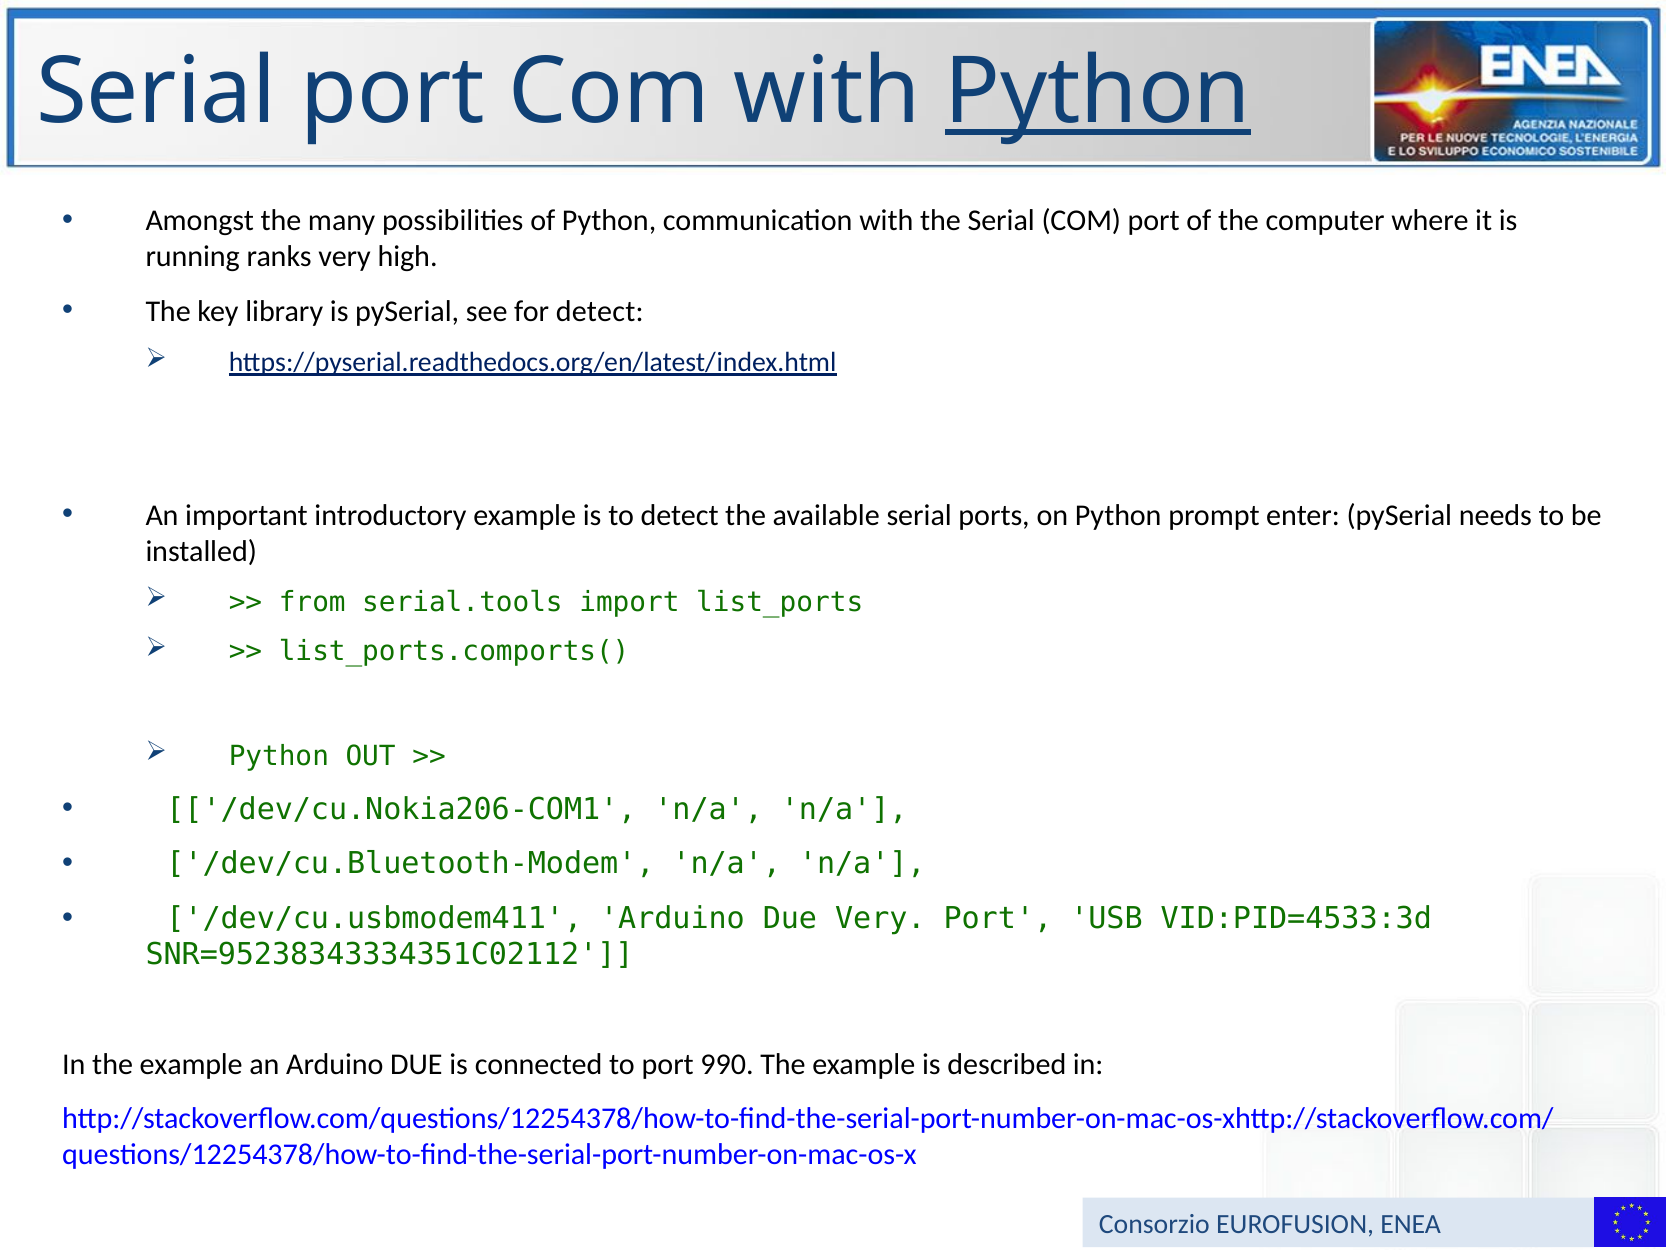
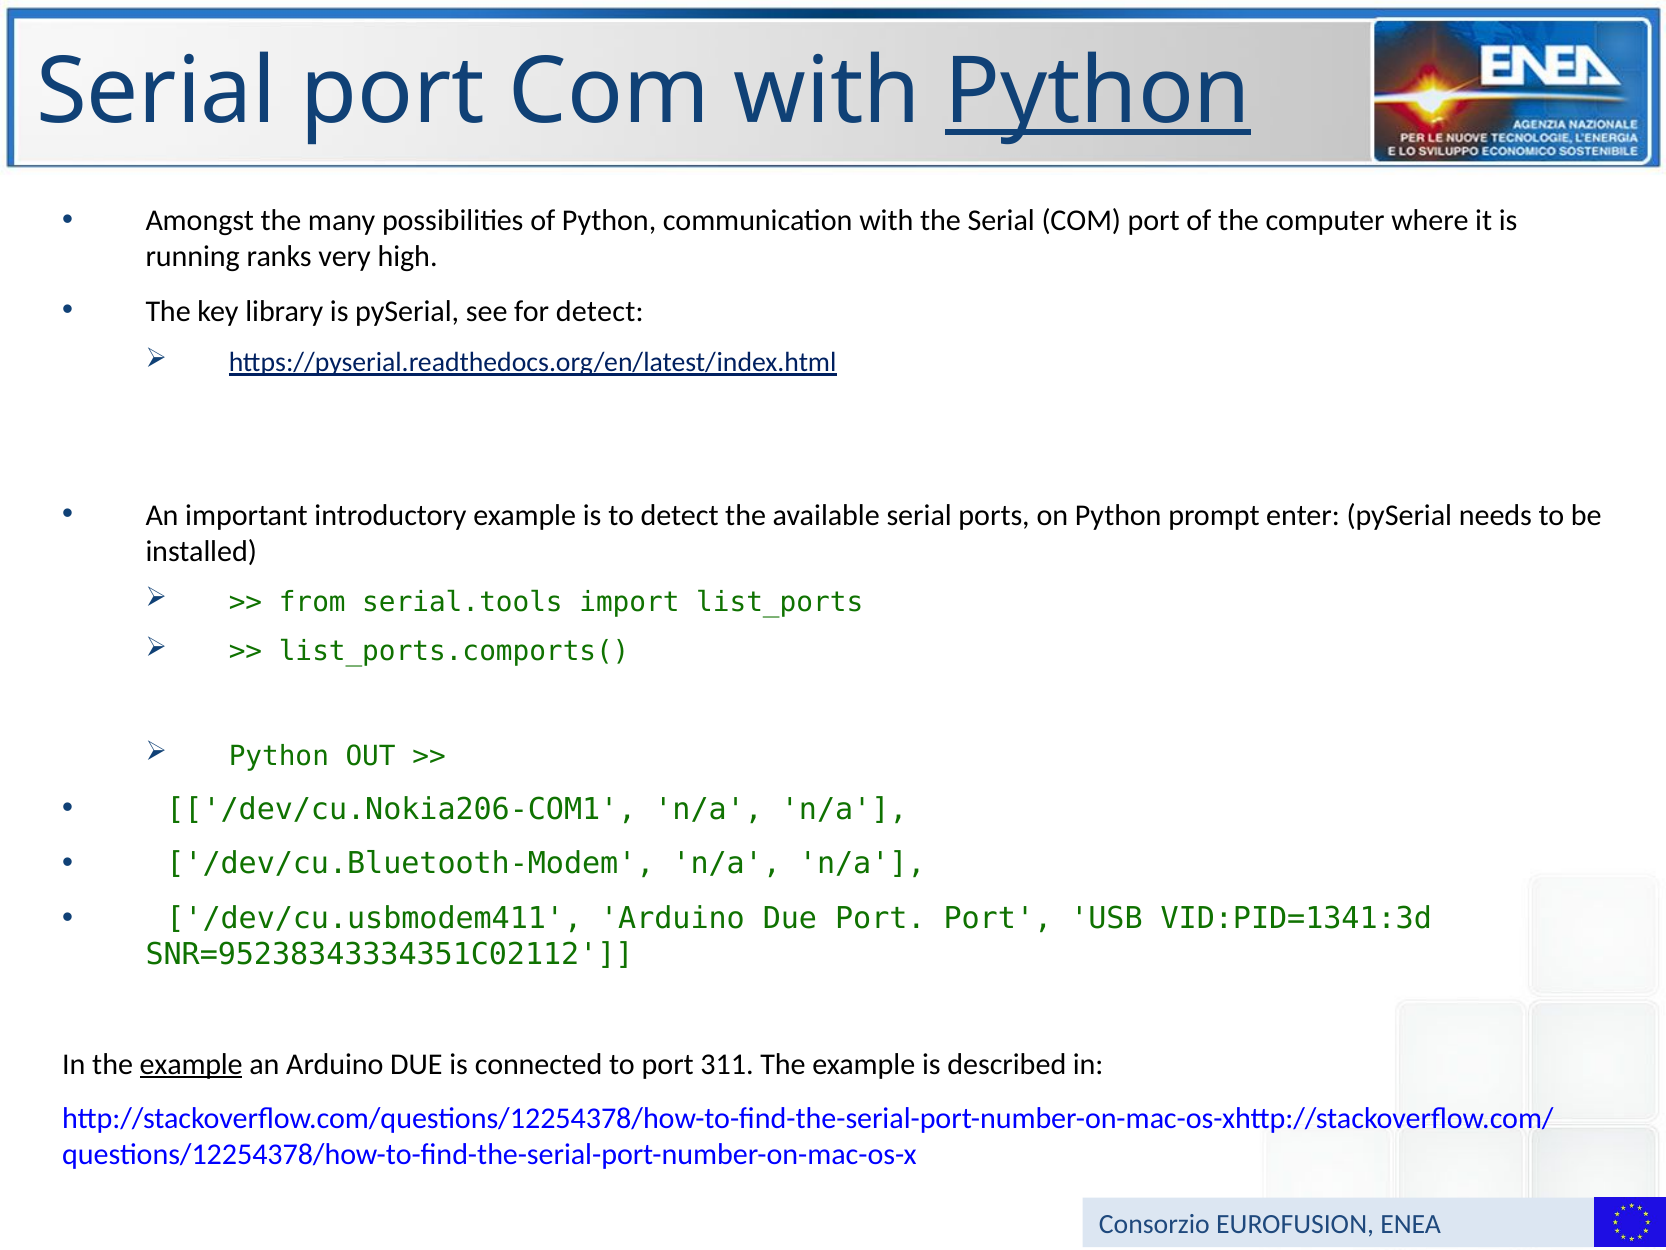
Due Very: Very -> Port (880, 918)
VID:PID=4533:3d: VID:PID=4533:3d -> VID:PID=1341:3d (1296, 918)
example underline: none -> present (191, 1064)
990: 990 -> 311 (727, 1064)
